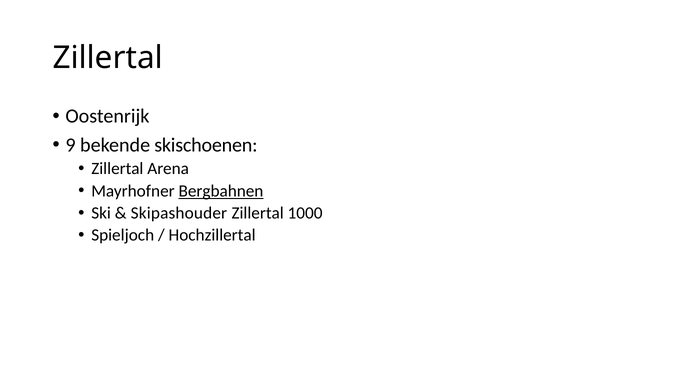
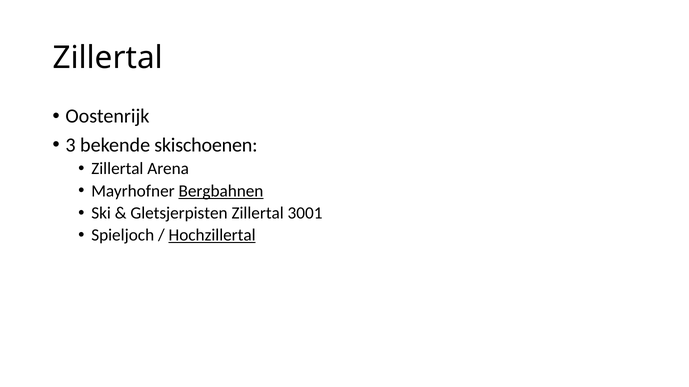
9: 9 -> 3 (71, 145)
Skipashouder: Skipashouder -> Gletsjerpisten (179, 213)
1000: 1000 -> 3001 (305, 213)
Hochzillertal underline: none -> present (212, 236)
